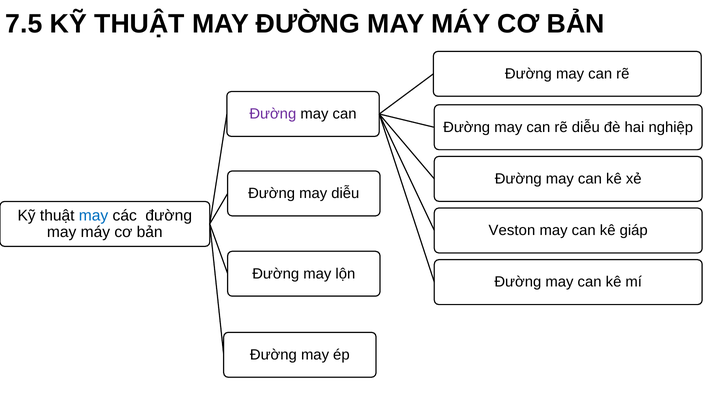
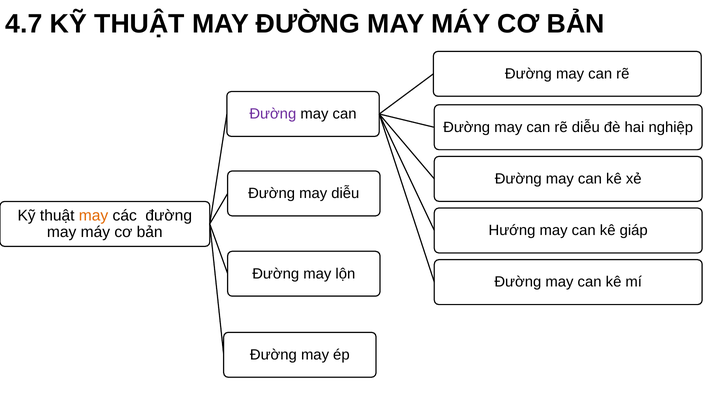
7.5: 7.5 -> 4.7 (24, 24)
may colour: blue -> orange (94, 216)
Veston: Veston -> Hướng (512, 231)
